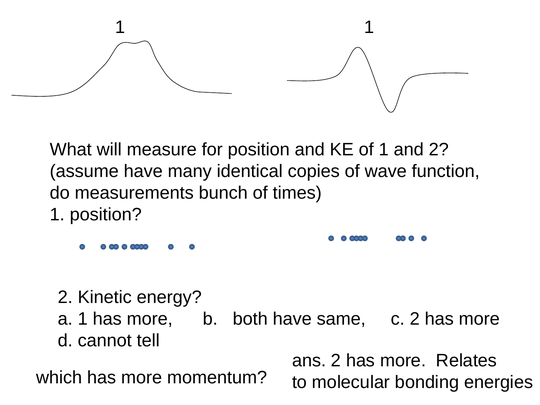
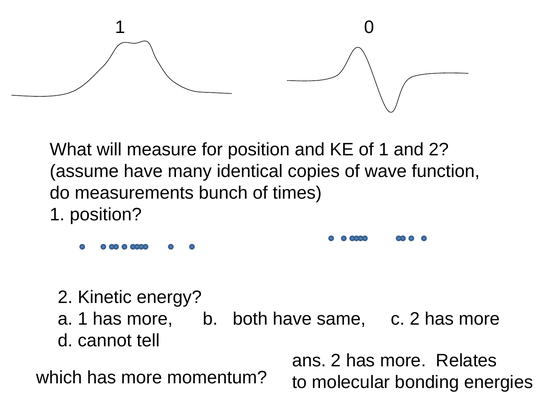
1 1: 1 -> 0 (369, 27)
